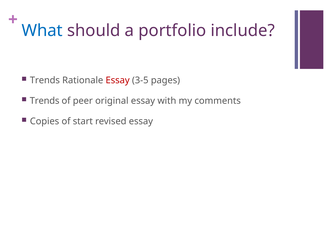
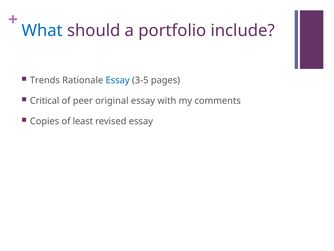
Essay colour: red -> blue (118, 80)
Trends: Trends -> Critical (45, 101)
start: start -> least (83, 121)
